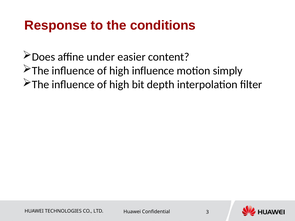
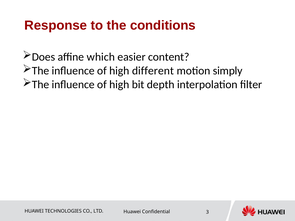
under: under -> which (101, 57)
high influence: influence -> different (153, 71)
